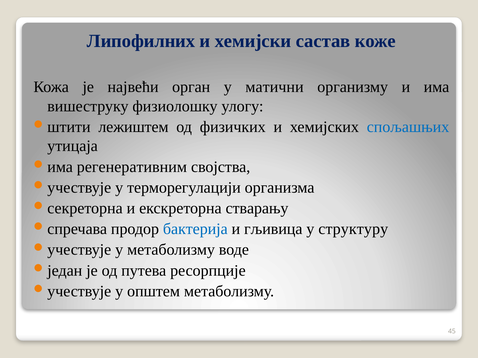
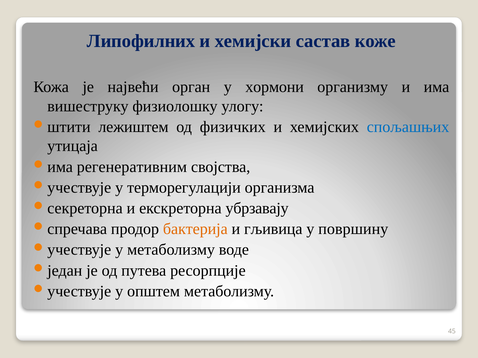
матични: матични -> хормони (275, 87)
стварању: стварању -> убрзавају (257, 209)
бактерија colour: blue -> orange (195, 229)
структуру: структуру -> површину (353, 229)
